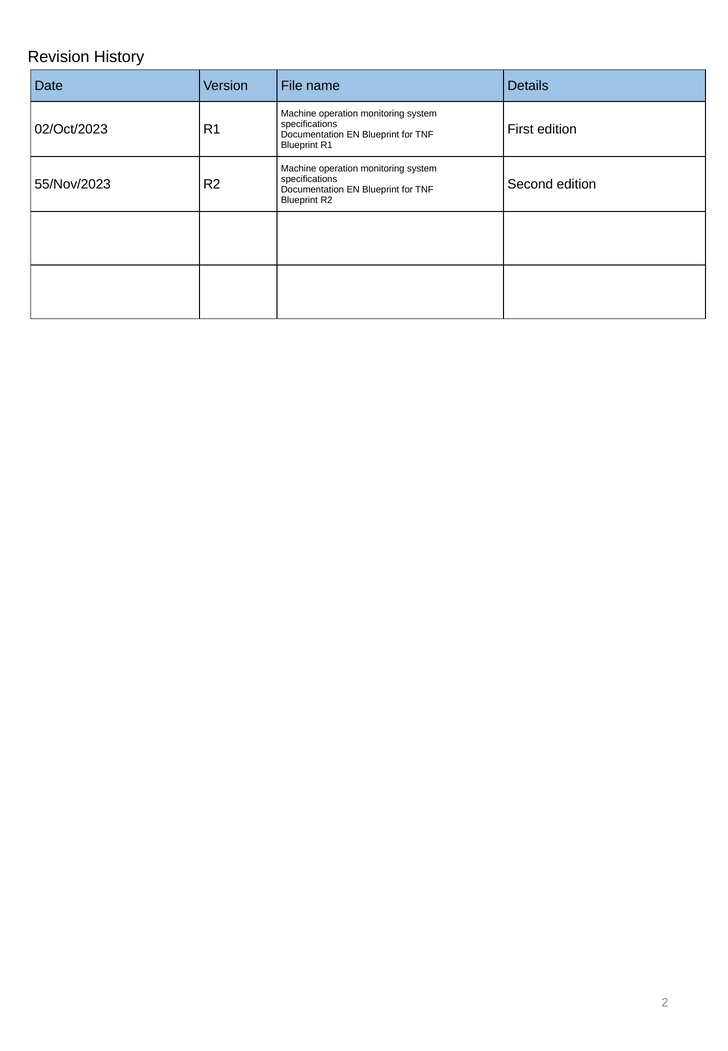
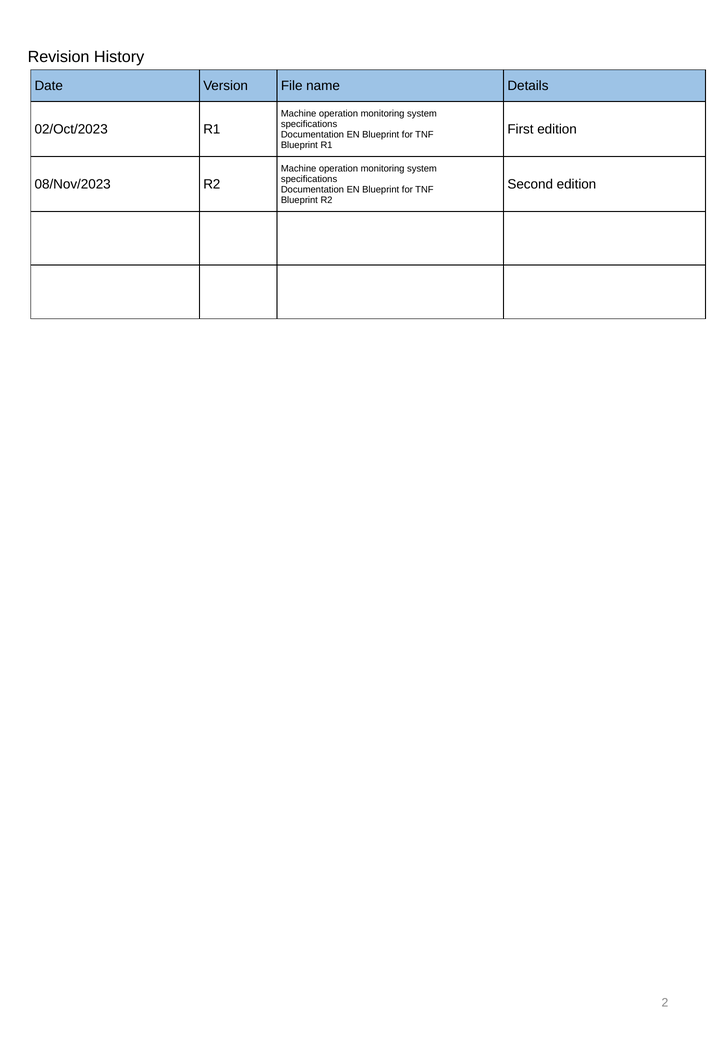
55/Nov/2023: 55/Nov/2023 -> 08/Nov/2023 (73, 184)
